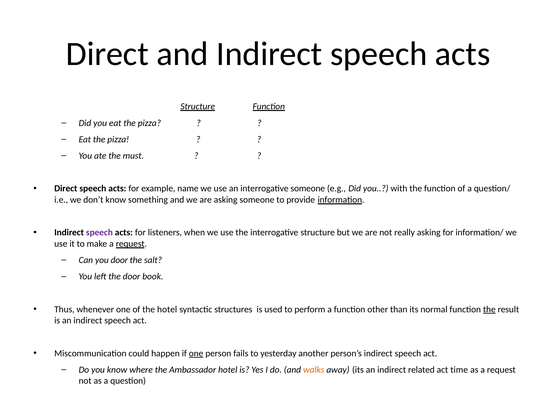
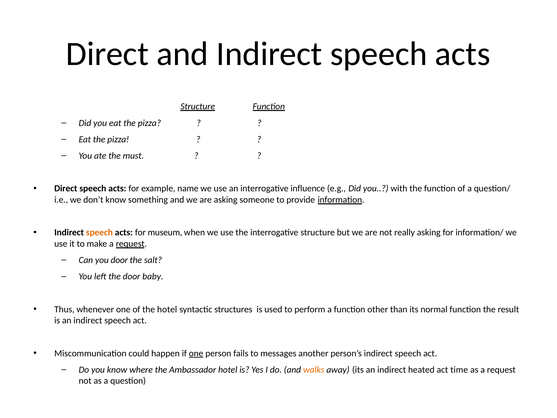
interrogative someone: someone -> influence (308, 188)
speech colour: purple -> orange (99, 232)
listeners: listeners -> museum (165, 232)
book: book -> baby (153, 276)
the underline: present -> none (489, 309)
yesterday: yesterday -> messages (278, 353)
related: related -> heated (421, 370)
